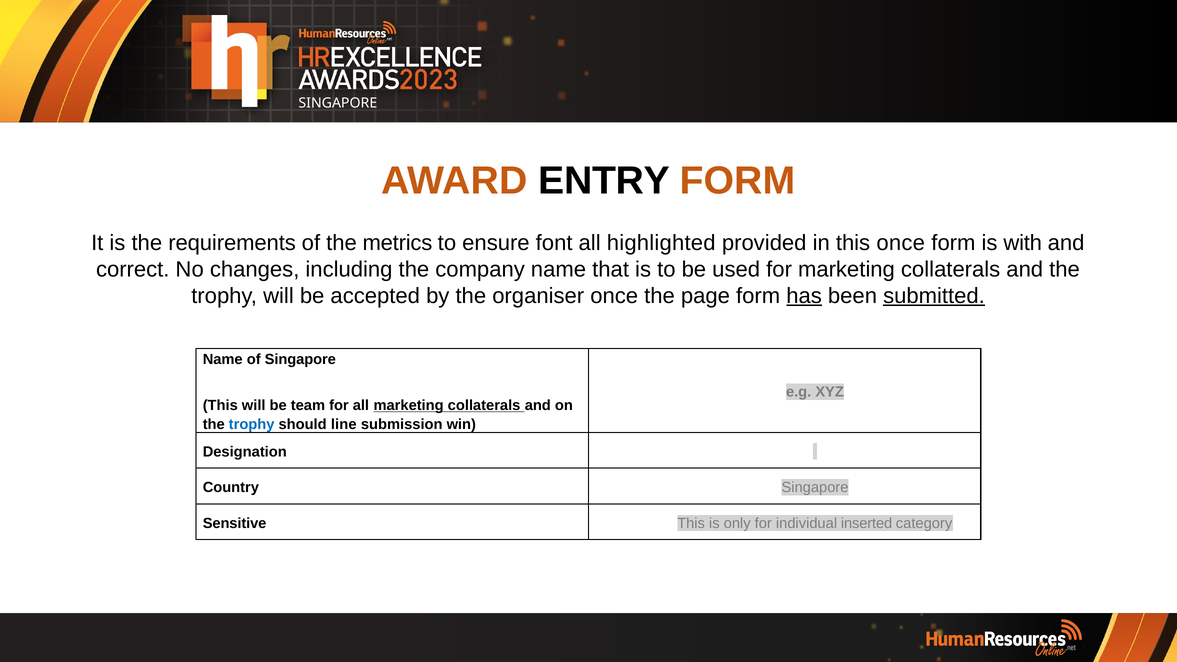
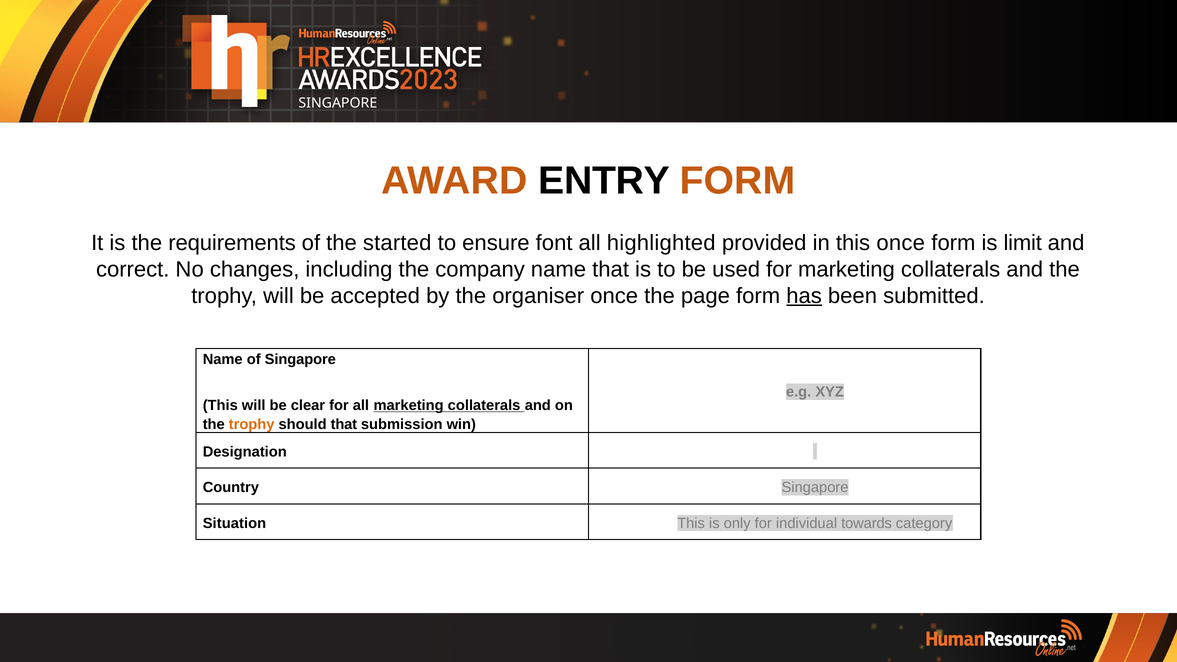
metrics: metrics -> started (397, 243)
with: with -> limit (1023, 243)
submitted underline: present -> none (934, 296)
team: team -> clear (308, 405)
trophy colour: blue -> orange (252, 424)
should line: line -> that (344, 424)
Sensitive: Sensitive -> Situation (234, 523)
inserted: inserted -> towards (867, 523)
